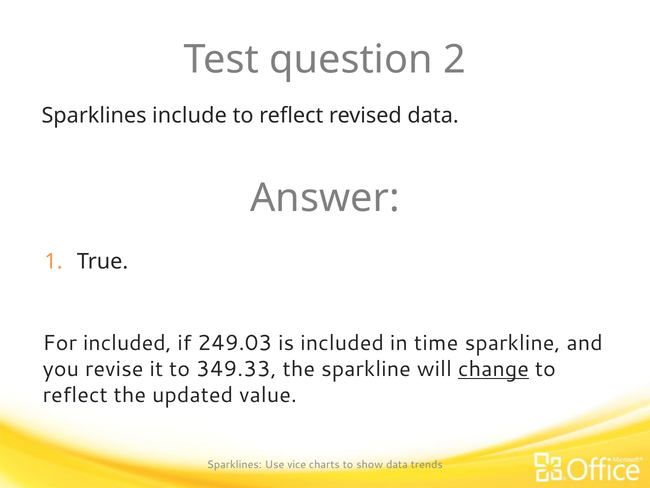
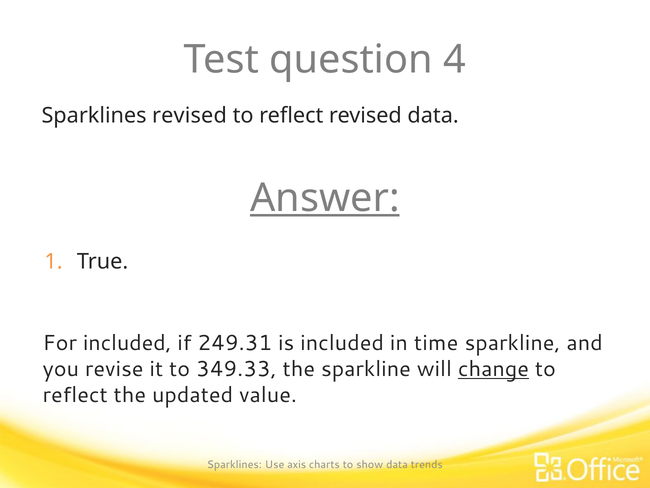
2: 2 -> 4 (454, 59)
Sparklines include: include -> revised (189, 116)
Answer underline: none -> present (325, 198)
249.03: 249.03 -> 249.31 (235, 343)
vice: vice -> axis (297, 464)
